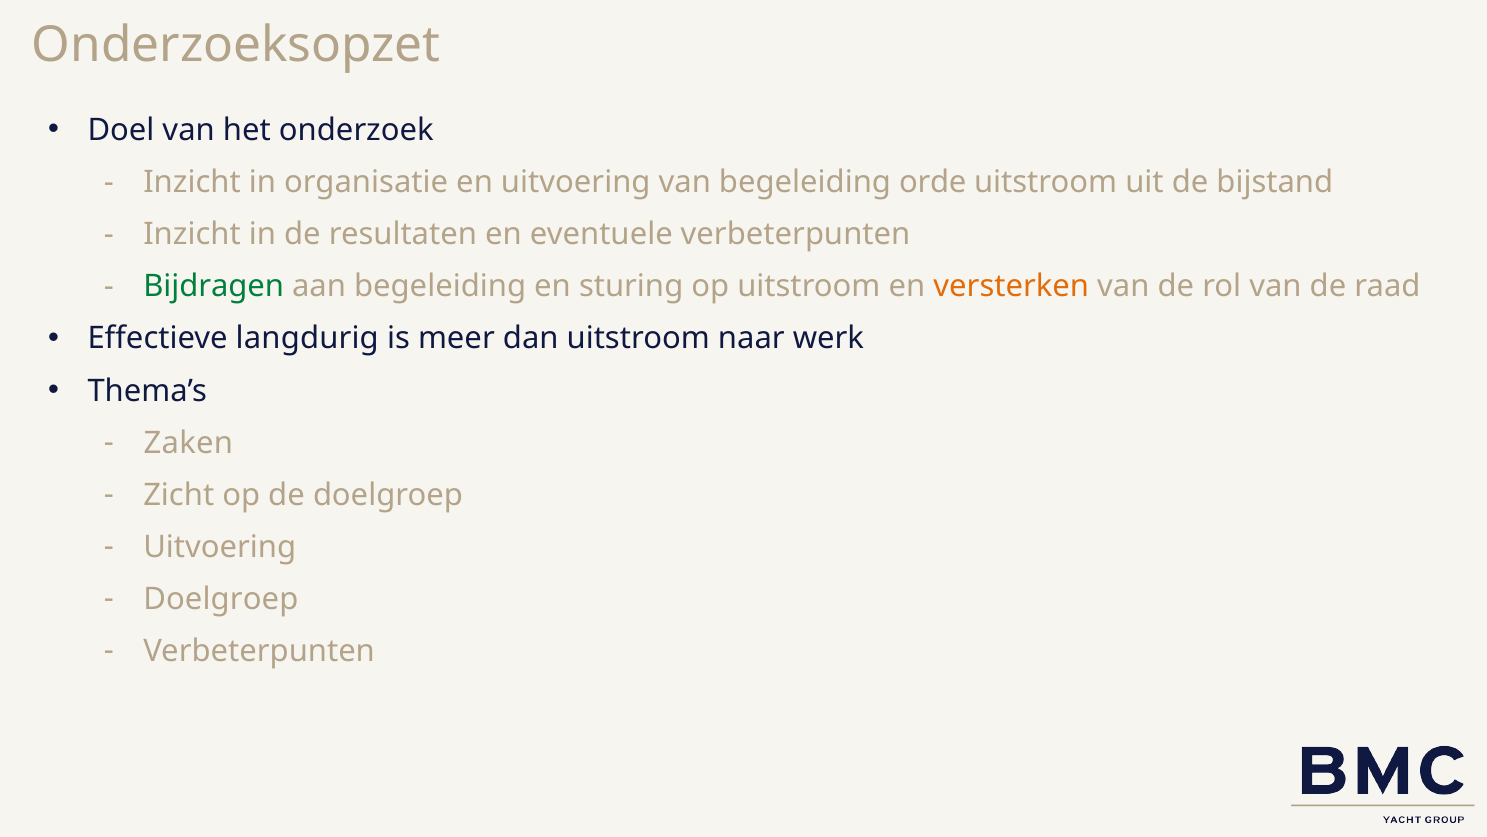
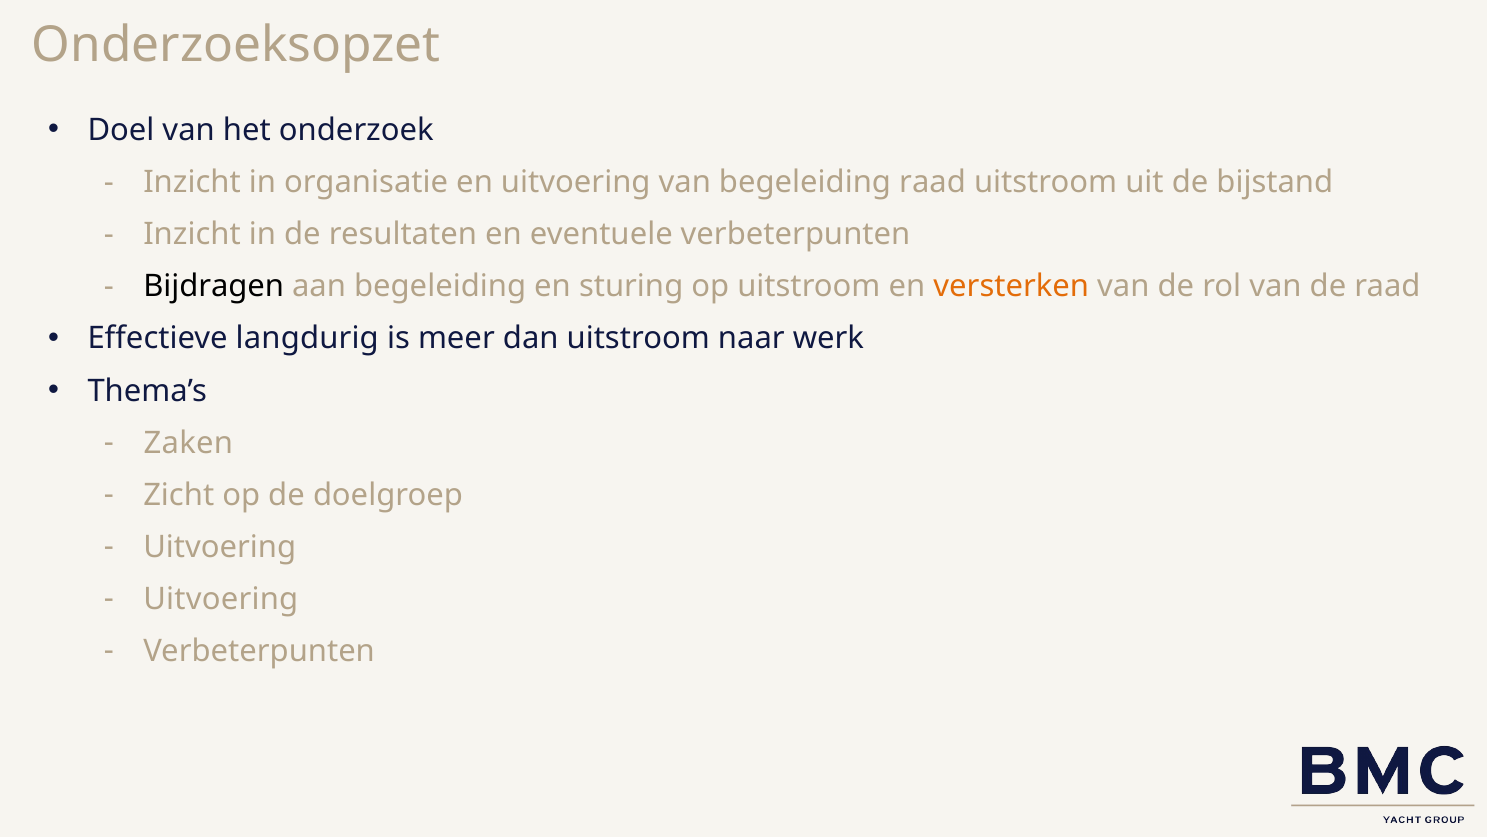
begeleiding orde: orde -> raad (933, 182)
Bijdragen colour: green -> black (214, 286)
Doelgroep: Doelgroep -> Uitvoering (221, 599)
